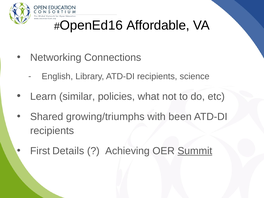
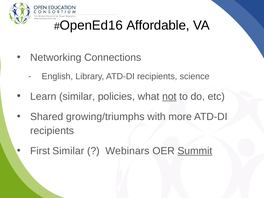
not underline: none -> present (169, 96)
been: been -> more (180, 117)
First Details: Details -> Similar (68, 151)
Achieving: Achieving -> Webinars (127, 151)
